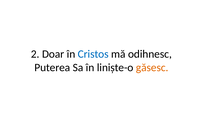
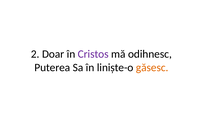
Cristos colour: blue -> purple (93, 54)
